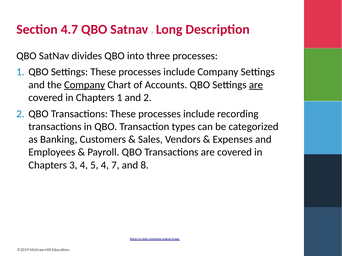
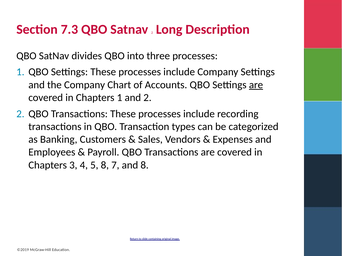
4.7: 4.7 -> 7.3 (69, 29)
Company underline: present -> none (85, 85)
5 4: 4 -> 8 (105, 165)
